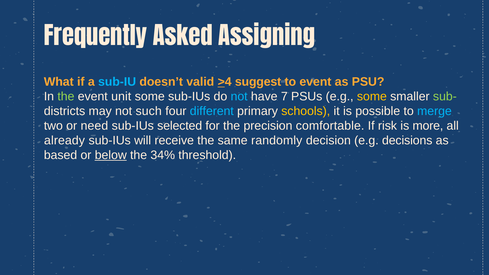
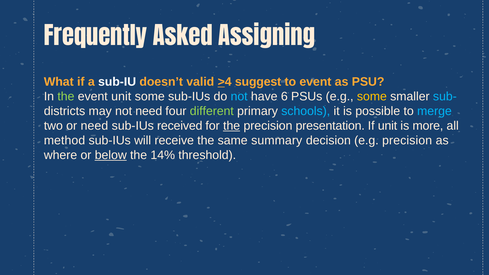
sub-IU colour: light blue -> white (117, 82)
7: 7 -> 6 (284, 96)
sub- colour: light green -> light blue (445, 96)
not such: such -> need (149, 111)
different colour: light blue -> light green (212, 111)
schools colour: yellow -> light blue (306, 111)
selected: selected -> received (180, 126)
the underline: none -> present (232, 126)
comfortable: comfortable -> presentation (330, 126)
If risk: risk -> unit (388, 126)
already: already -> method (65, 140)
randomly: randomly -> summary (277, 140)
e.g decisions: decisions -> precision (407, 140)
based: based -> where (61, 155)
34%: 34% -> 14% (163, 155)
